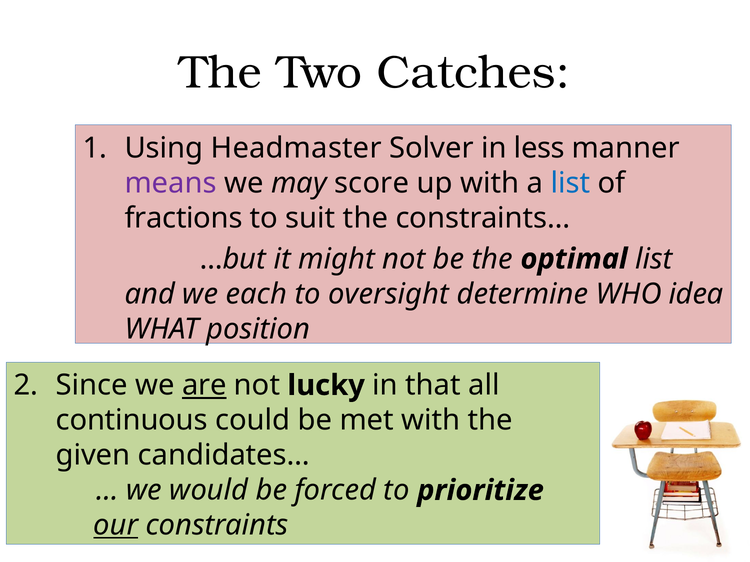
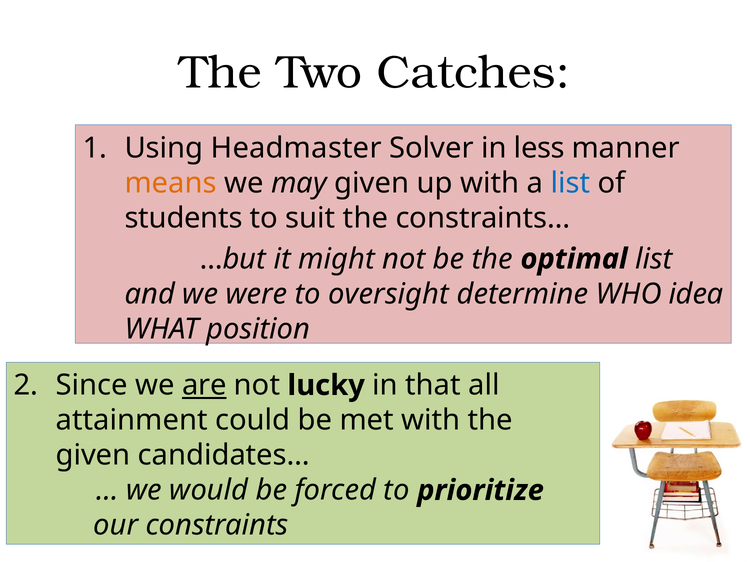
means colour: purple -> orange (171, 183)
may score: score -> given (372, 183)
fractions: fractions -> students (184, 218)
each: each -> were (256, 294)
continuous: continuous -> attainment (132, 421)
our underline: present -> none (116, 526)
